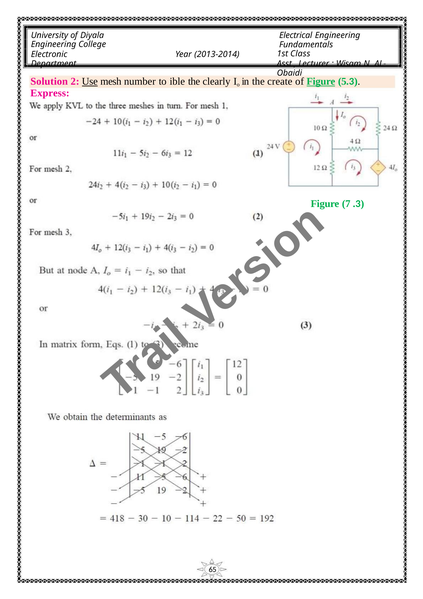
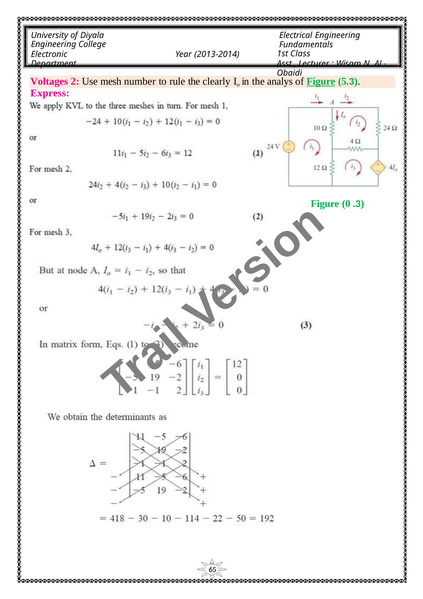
Solution: Solution -> Voltages (49, 81)
Use underline: present -> none (90, 81)
ible: ible -> rule (177, 81)
create: create -> analys (280, 81)
7: 7 -> 0 (346, 204)
